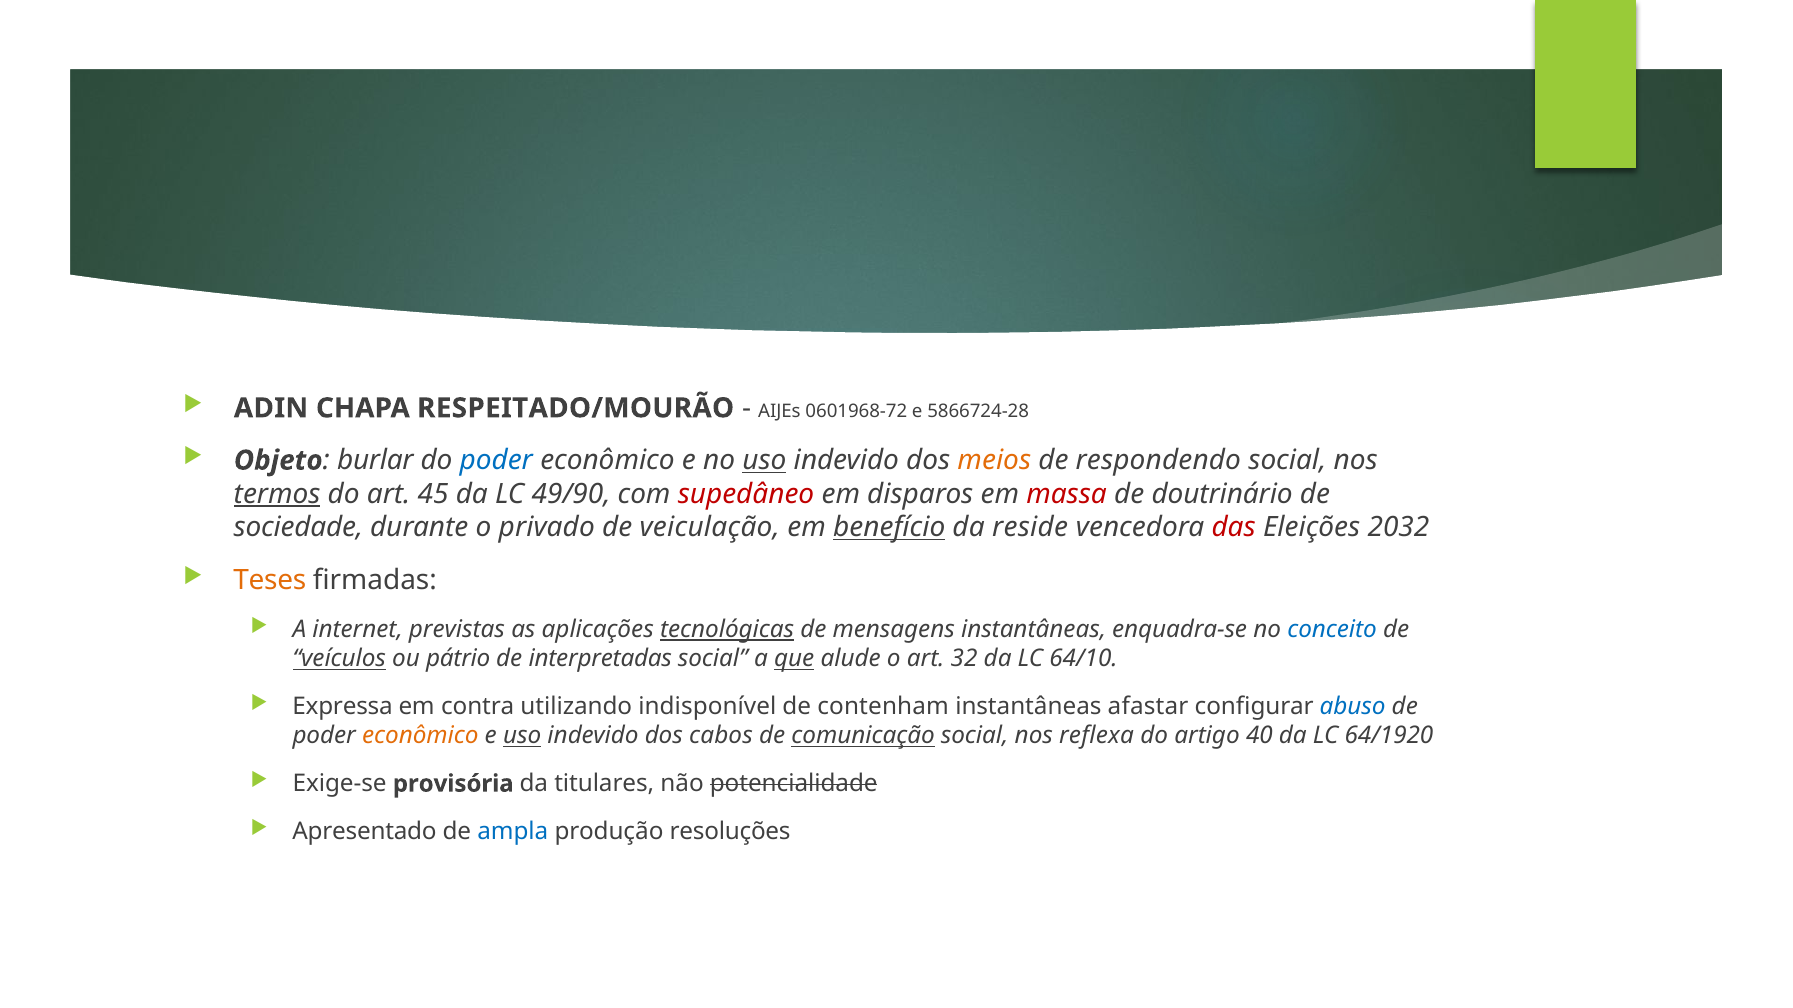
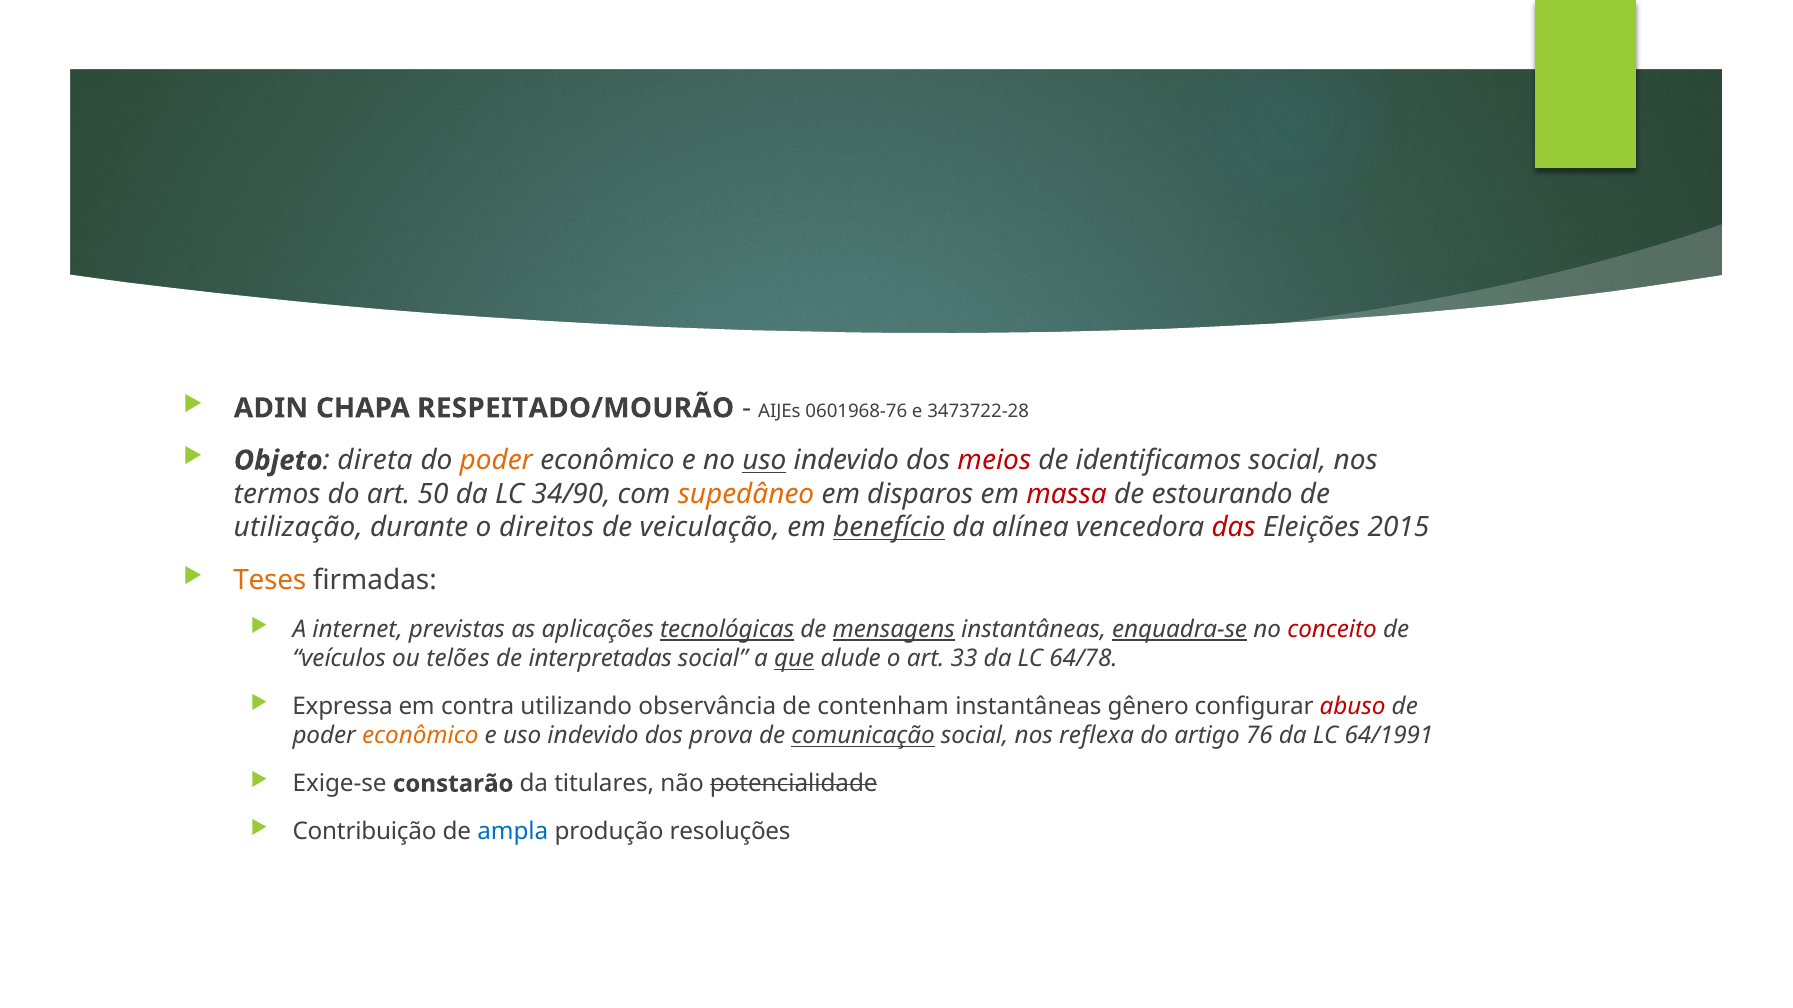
0601968-72: 0601968-72 -> 0601968-76 (856, 411)
5866724-28: 5866724-28 -> 3473722-28 (978, 411)
burlar: burlar -> direta (375, 461)
poder colour: blue -> orange (496, 461)
meios colour: orange -> red (994, 461)
respondendo: respondendo -> identificamos (1158, 461)
termos underline: present -> none (277, 494)
45: 45 -> 50 (433, 494)
49/90: 49/90 -> 34/90 (571, 494)
supedâneo colour: red -> orange (746, 494)
doutrinário: doutrinário -> estourando (1222, 494)
sociedade: sociedade -> utilização (298, 528)
privado: privado -> direitos (547, 528)
reside: reside -> alínea (1030, 528)
2032: 2032 -> 2015 (1398, 528)
mensagens underline: none -> present (894, 630)
enquadra-se underline: none -> present (1180, 630)
conceito colour: blue -> red (1332, 630)
veículos underline: present -> none (339, 659)
pátrio: pátrio -> telões (458, 659)
32: 32 -> 33 (964, 659)
64/10: 64/10 -> 64/78 (1084, 659)
indisponível: indisponível -> observância (707, 707)
afastar: afastar -> gênero (1148, 707)
abuso colour: blue -> red (1353, 707)
uso underline: present -> none (522, 736)
cabos: cabos -> prova (721, 736)
40: 40 -> 76 (1259, 736)
64/1920: 64/1920 -> 64/1991 (1389, 736)
provisória: provisória -> constarão (453, 784)
Apresentado: Apresentado -> Contribuição (365, 832)
